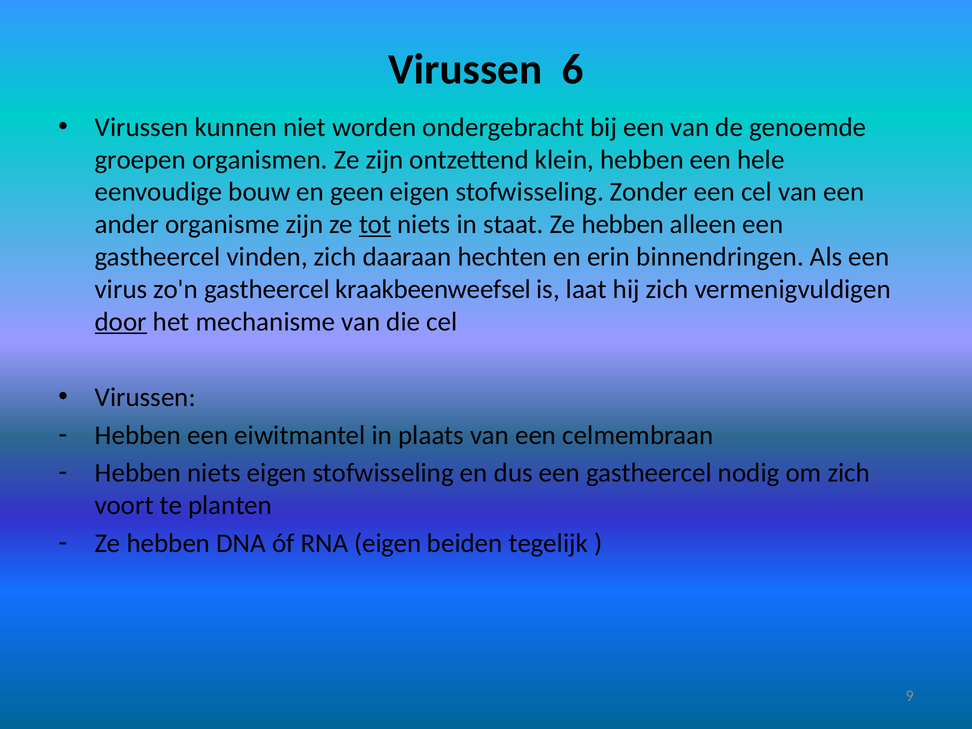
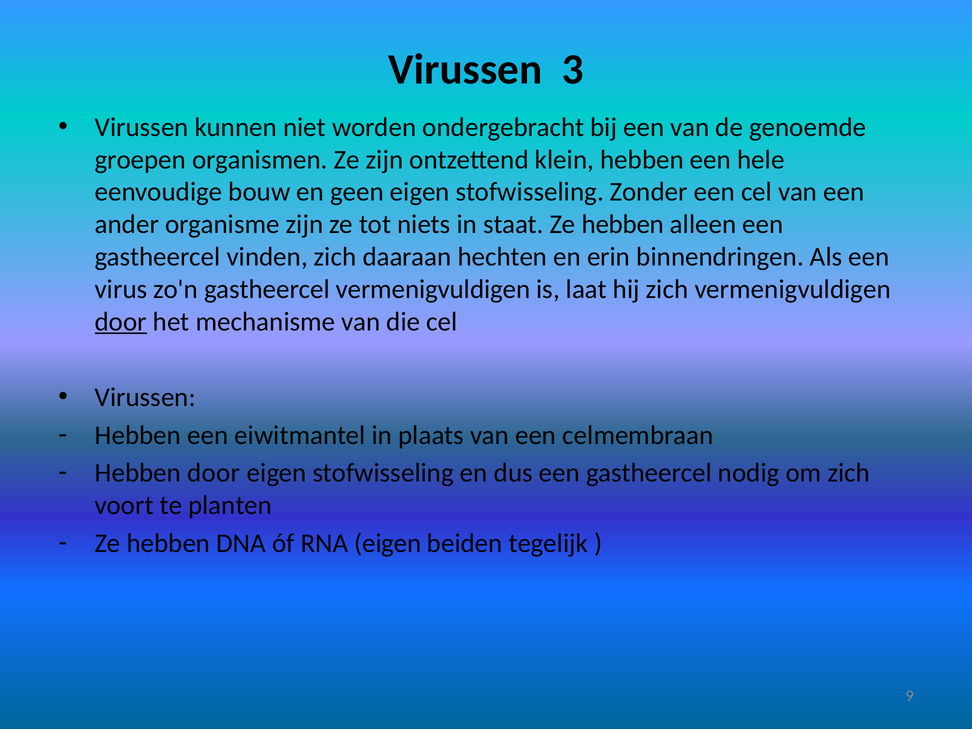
6: 6 -> 3 (573, 70)
tot underline: present -> none (375, 224)
gastheercel kraakbeenweefsel: kraakbeenweefsel -> vermenigvuldigen (433, 289)
Hebben niets: niets -> door (214, 473)
